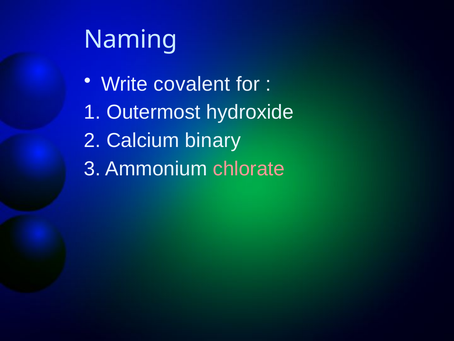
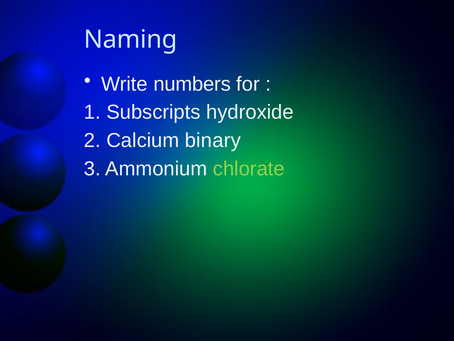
covalent: covalent -> numbers (192, 84)
Outermost: Outermost -> Subscripts (153, 112)
chlorate colour: pink -> light green (249, 169)
